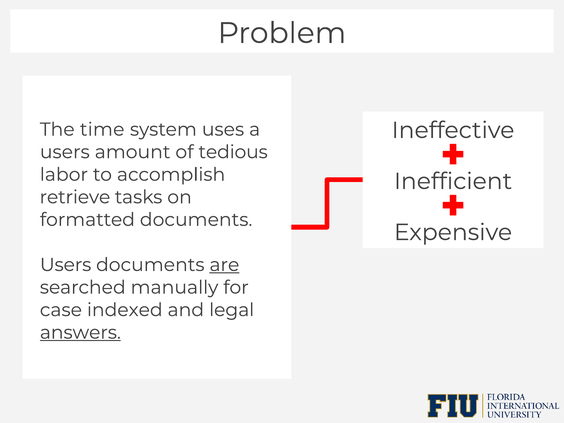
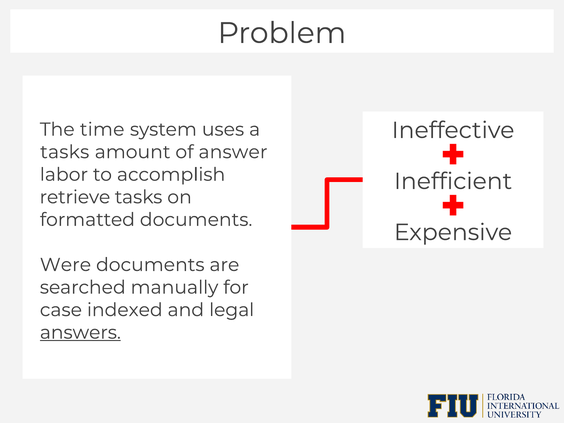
users: users -> tasks (65, 152)
tedious: tedious -> answer (233, 152)
Users: Users -> Were (65, 265)
are underline: present -> none (224, 265)
